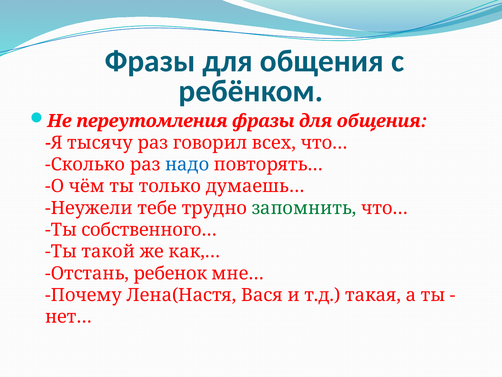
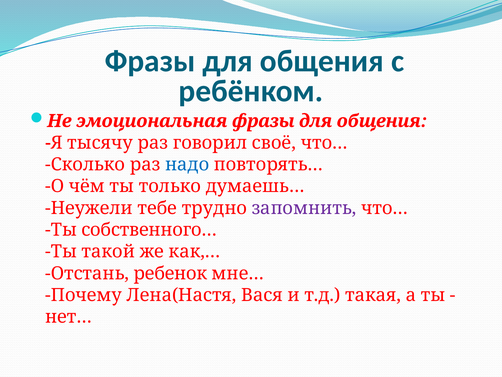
переутомления: переутомления -> эмоциональная (152, 121)
всех: всех -> своё (274, 143)
запомнить colour: green -> purple (304, 208)
